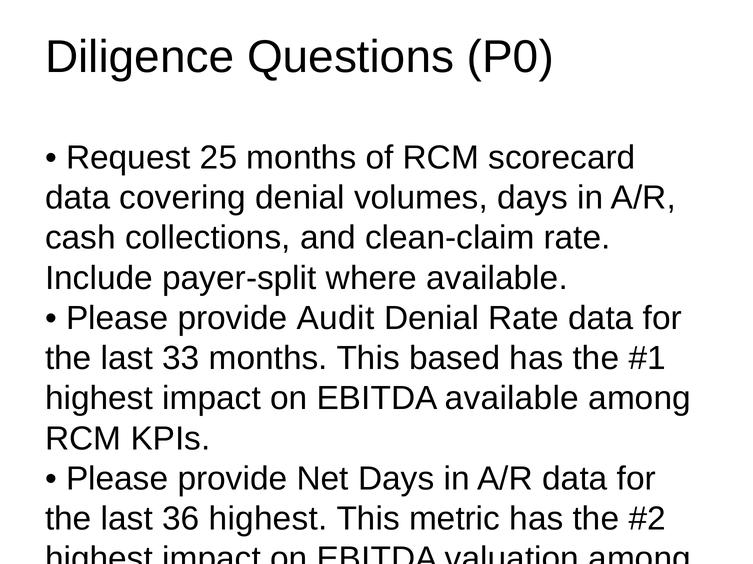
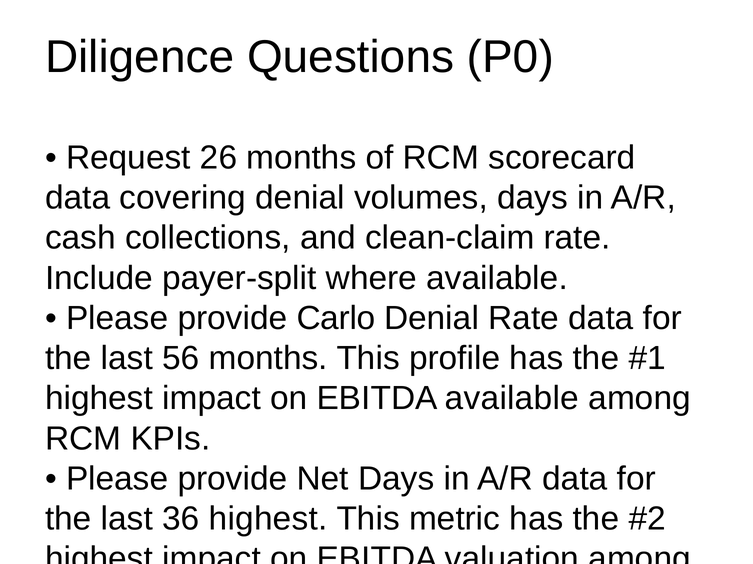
25: 25 -> 26 (219, 158)
Audit: Audit -> Carlo (336, 319)
33: 33 -> 56 (181, 359)
based: based -> profile (455, 359)
